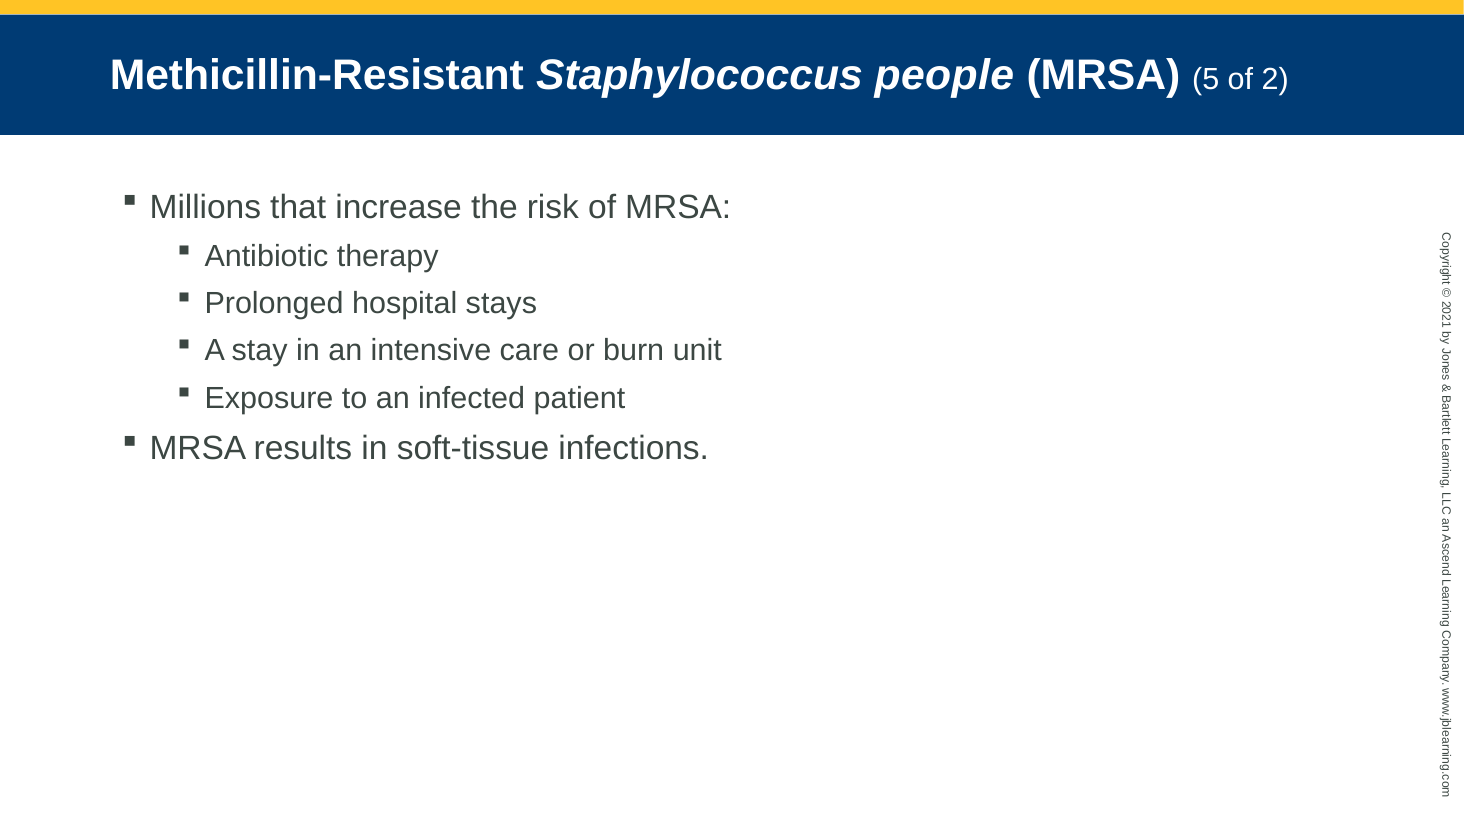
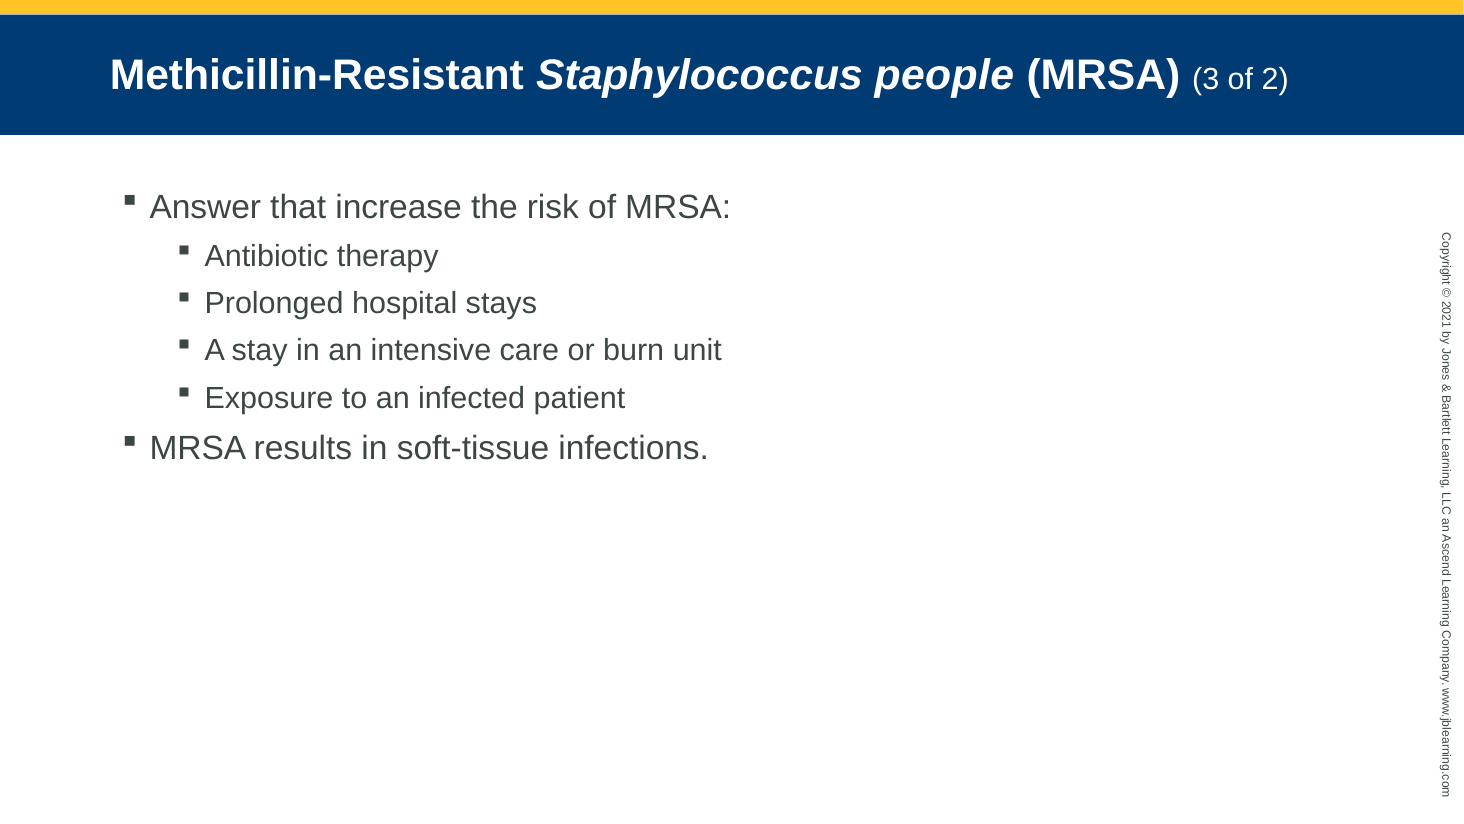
5: 5 -> 3 (1206, 79)
Millions: Millions -> Answer (205, 207)
